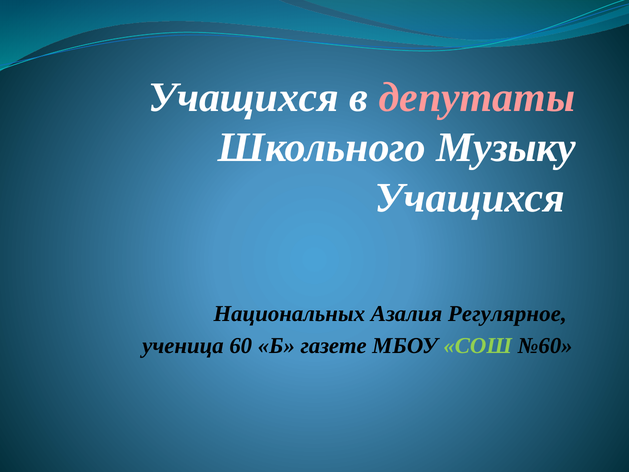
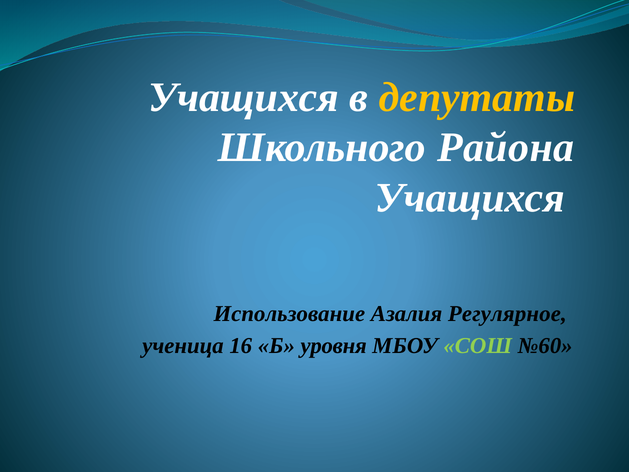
депутаты colour: pink -> yellow (477, 97)
Музыку: Музыку -> Района (506, 148)
Национальных: Национальных -> Использование (289, 314)
60: 60 -> 16 (241, 345)
газете: газете -> уровня (334, 345)
